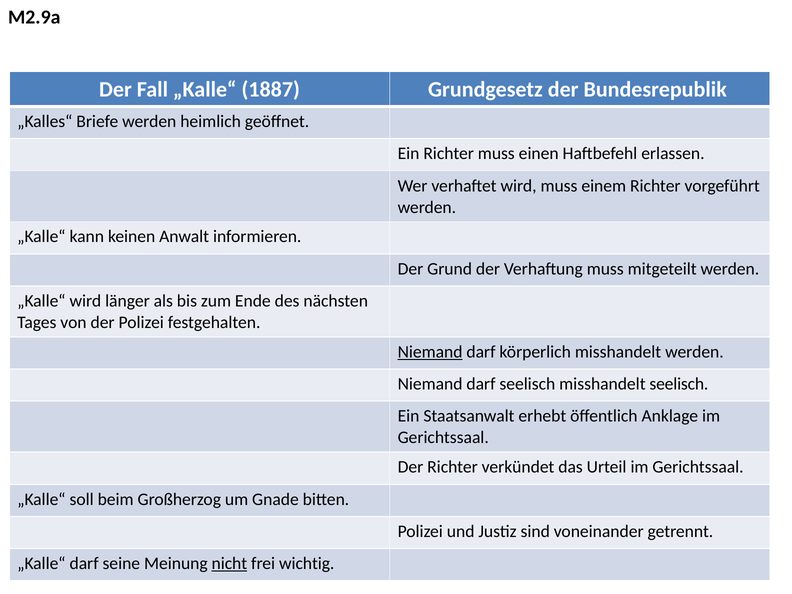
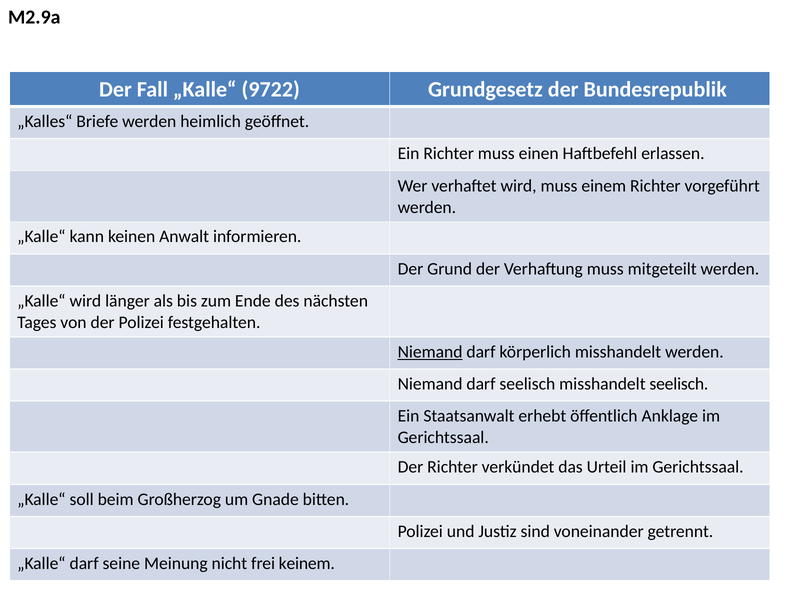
1887: 1887 -> 9722 (271, 89)
nicht underline: present -> none (229, 563)
wichtig: wichtig -> keinem (307, 563)
